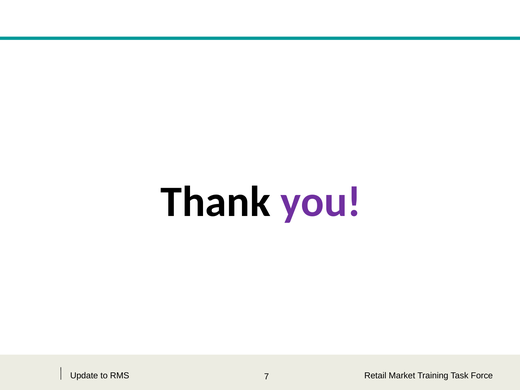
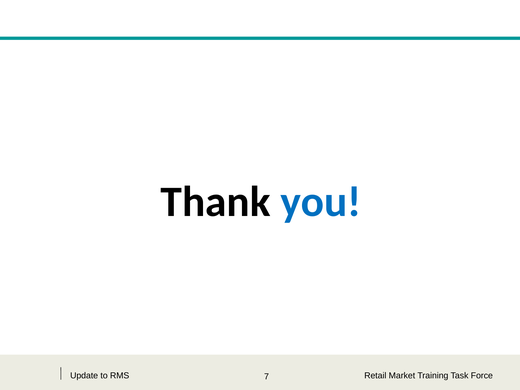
you colour: purple -> blue (321, 202)
